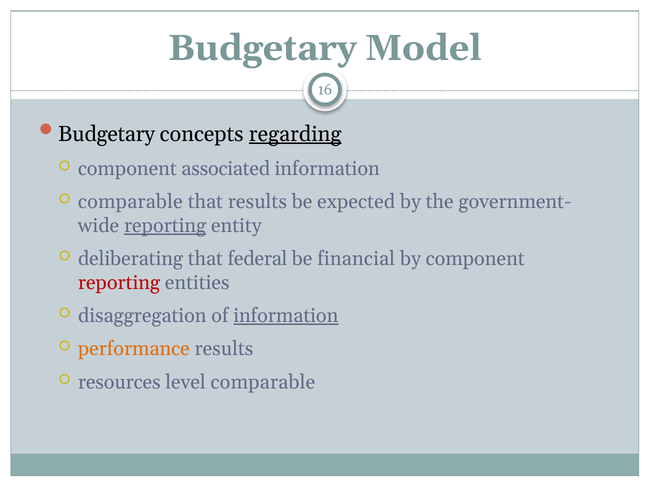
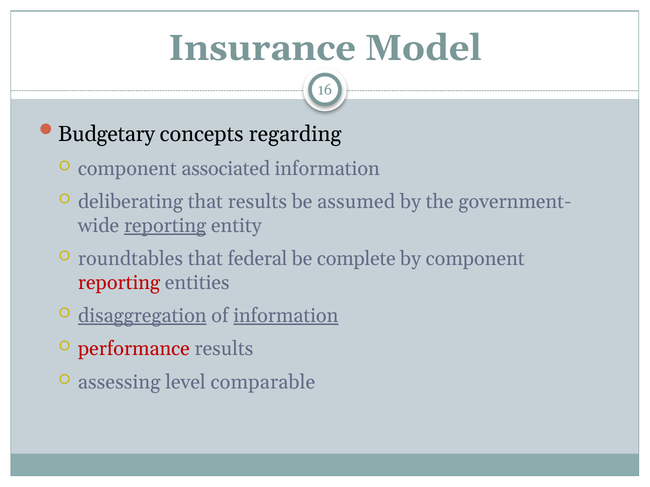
Budgetary: Budgetary -> Insurance (262, 48)
regarding underline: present -> none (295, 134)
comparable: comparable -> deliberating (130, 202)
expected: expected -> assumed (356, 202)
deliberating: deliberating -> roundtables (130, 259)
financial: financial -> complete (356, 259)
disaggregation underline: none -> present (142, 316)
performance colour: orange -> red (134, 349)
resources: resources -> assessing (119, 382)
